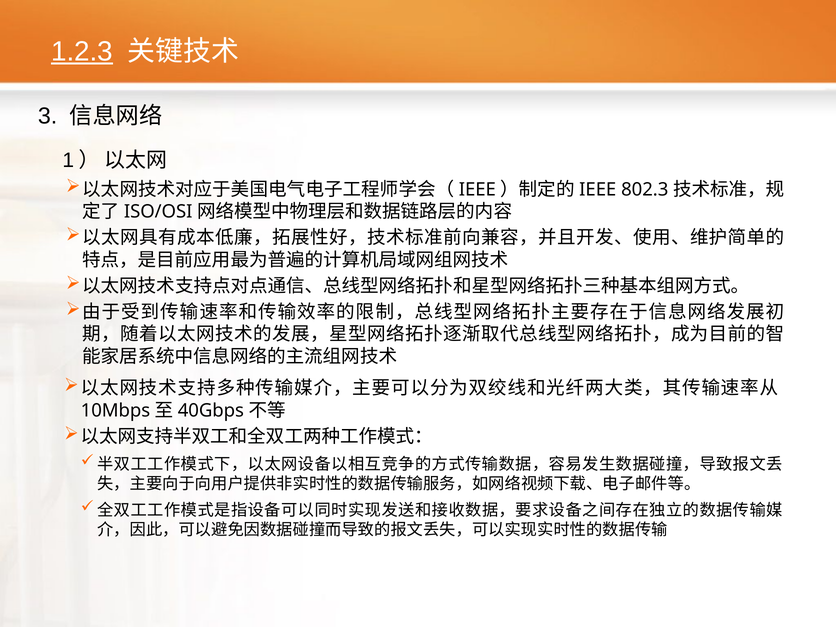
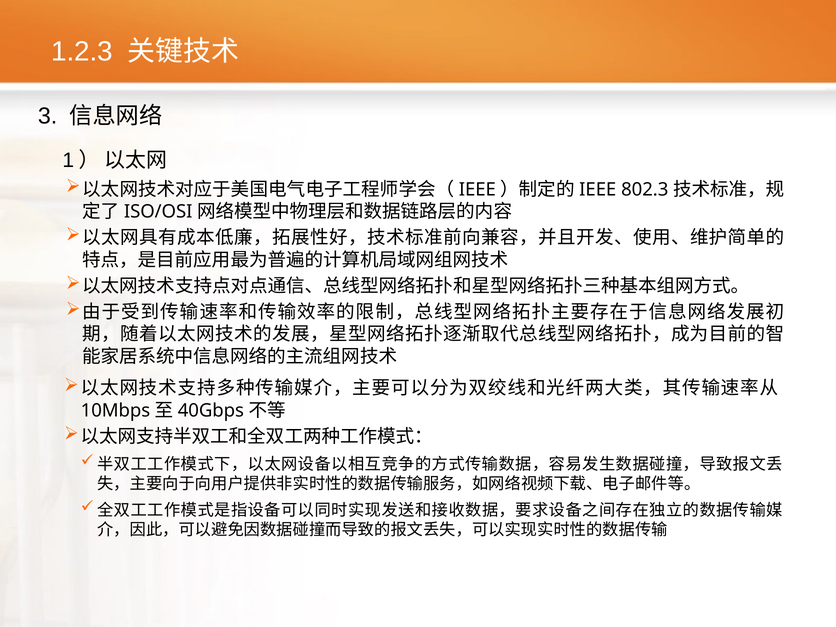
1.2.3 underline: present -> none (82, 51)
